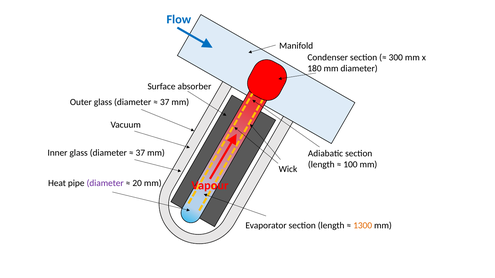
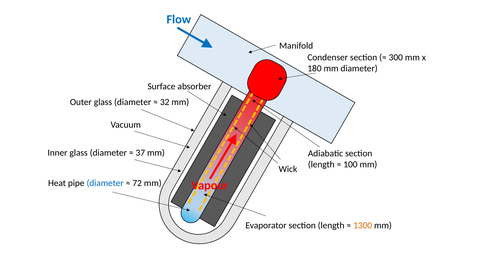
37: 37 -> 32 (165, 102)
diameter colour: purple -> blue (105, 183)
20: 20 -> 72 (137, 183)
